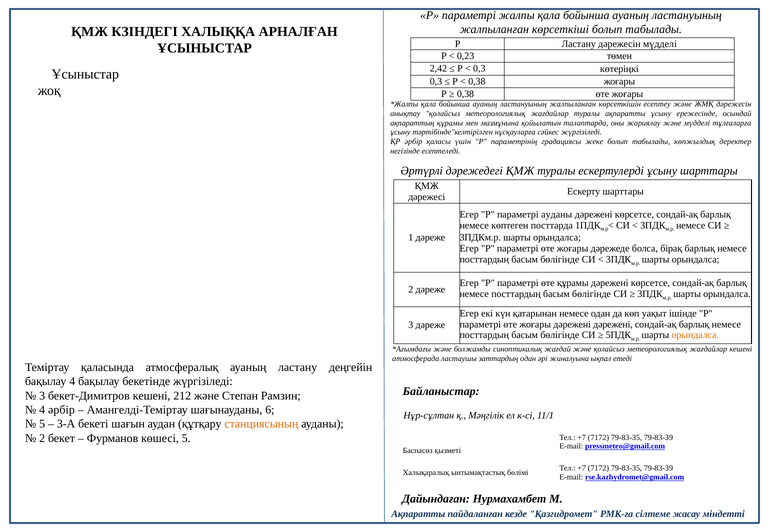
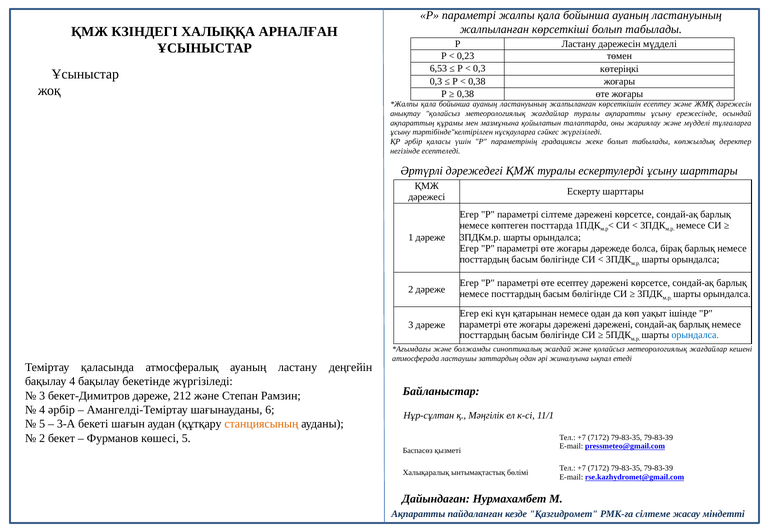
2,42: 2,42 -> 6,53 (438, 69)
параметрі ауданы: ауданы -> сілтеме (557, 215)
өте құрамы: құрамы -> есептеу (573, 283)
орындалса colour: orange -> blue (695, 335)
бекет-Димитров кешені: кешені -> дәреже (152, 396)
